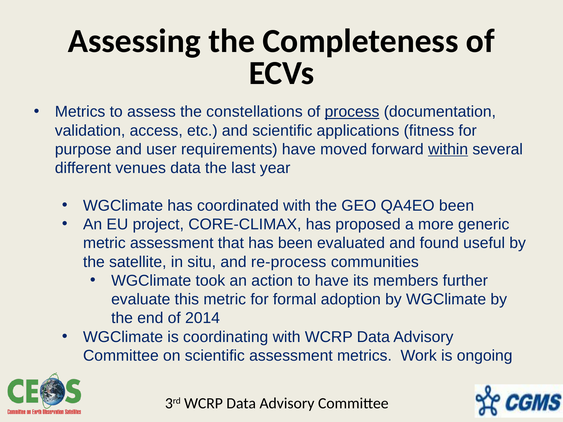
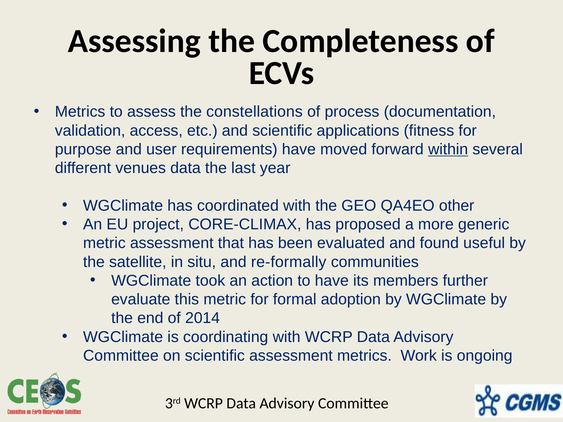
process underline: present -> none (352, 112)
QA4EO been: been -> other (457, 206)
re-process: re-process -> re-formally (289, 262)
